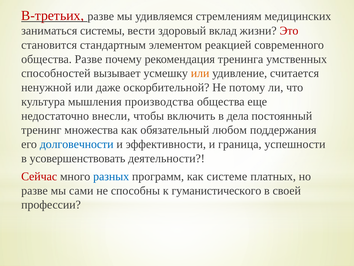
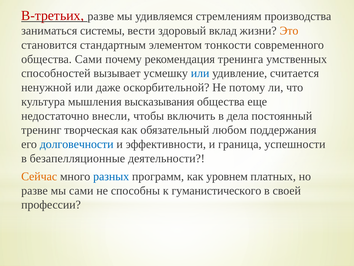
медицинских: медицинских -> производства (298, 16)
Это colour: red -> orange (289, 31)
реакцией: реакцией -> тонкости (228, 45)
общества Разве: Разве -> Сами (88, 59)
или colour: orange -> blue (200, 73)
производства: производства -> высказывания (159, 101)
множества: множества -> творческая (91, 130)
усовершенствовать: усовершенствовать -> безапелляционные (77, 158)
Сейчас colour: red -> orange (39, 176)
системе: системе -> уровнем (227, 176)
